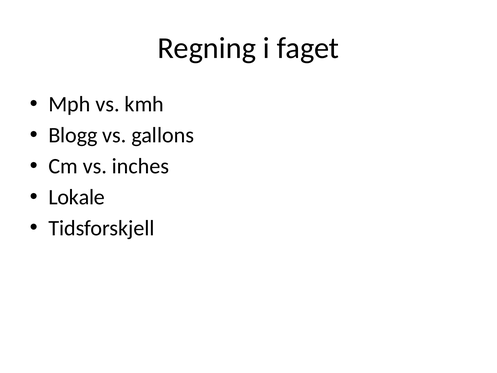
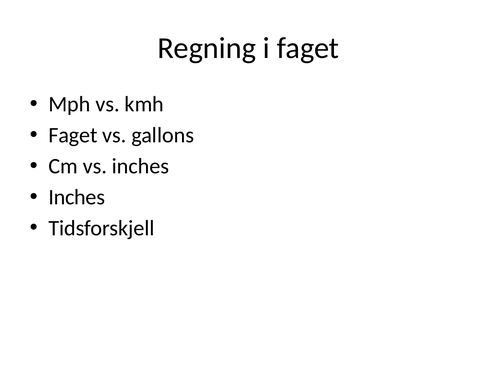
Blogg: Blogg -> Faget (73, 135)
Lokale: Lokale -> Inches (77, 197)
